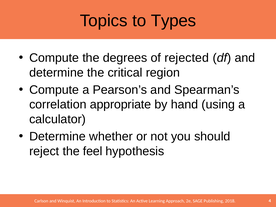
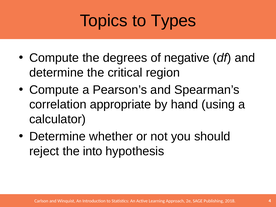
rejected: rejected -> negative (187, 58)
feel: feel -> into (93, 151)
